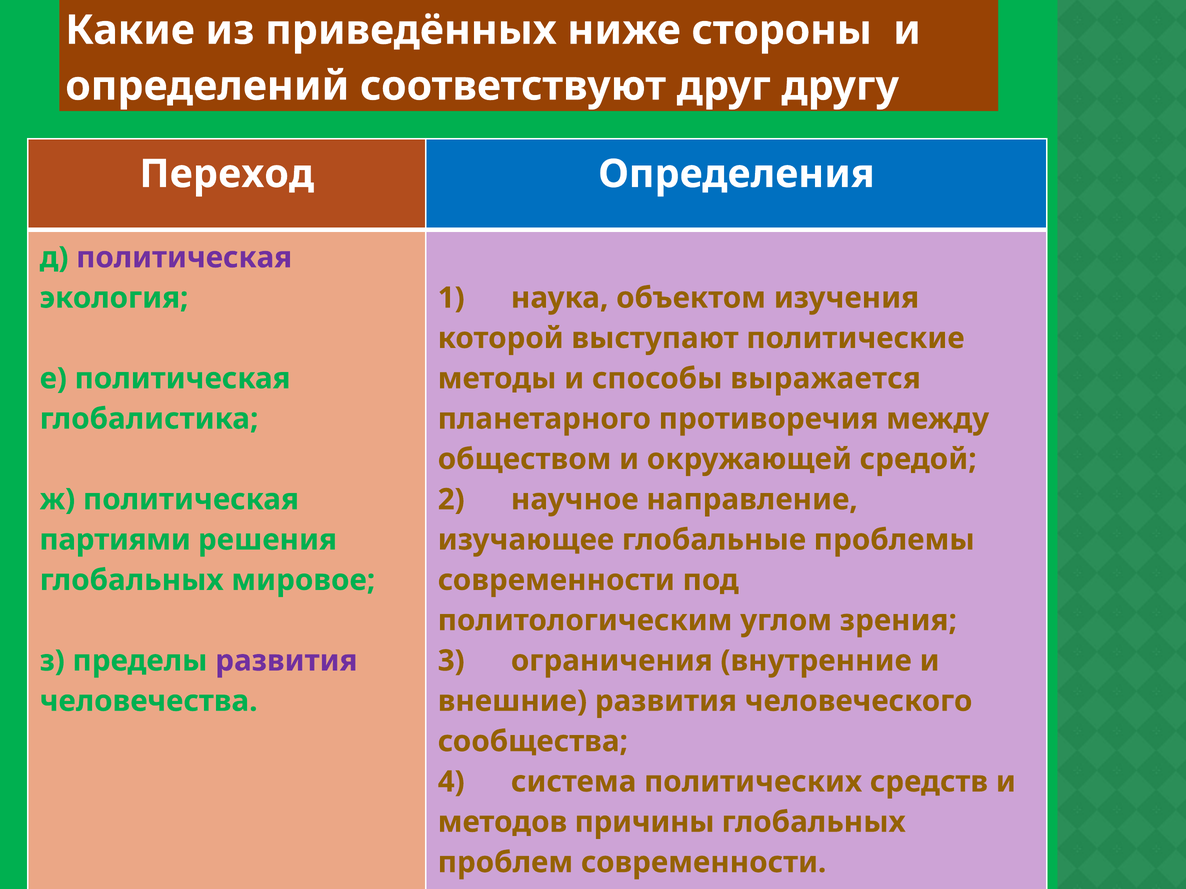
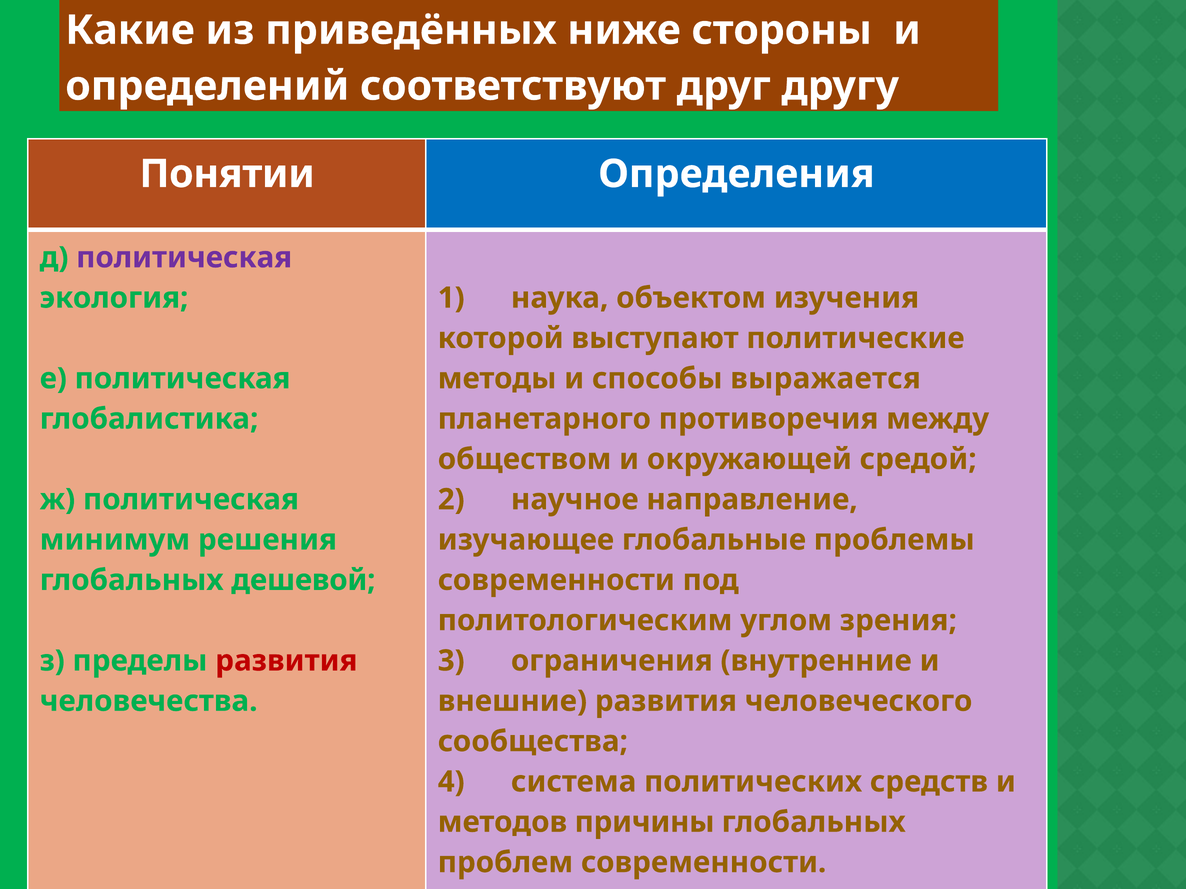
Переход: Переход -> Понятии (227, 174)
партиями: партиями -> минимум (115, 540)
мировое: мировое -> дешевой (303, 580)
развития colour: purple -> red (286, 661)
